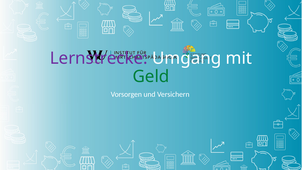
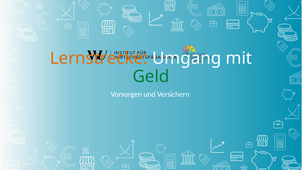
Lernstrecke colour: purple -> orange (99, 58)
